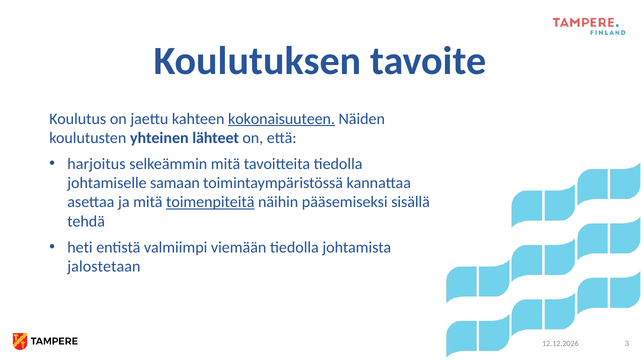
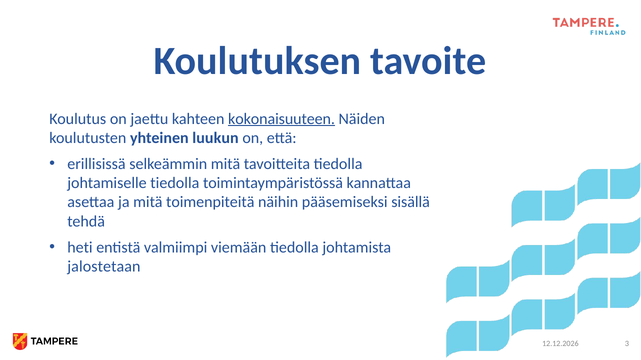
lähteet: lähteet -> luukun (215, 138)
harjoitus: harjoitus -> erillisissä (97, 164)
johtamiselle samaan: samaan -> tiedolla (175, 183)
toimenpiteitä underline: present -> none (210, 203)
